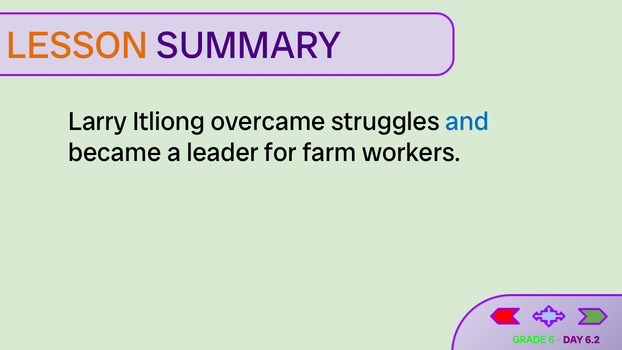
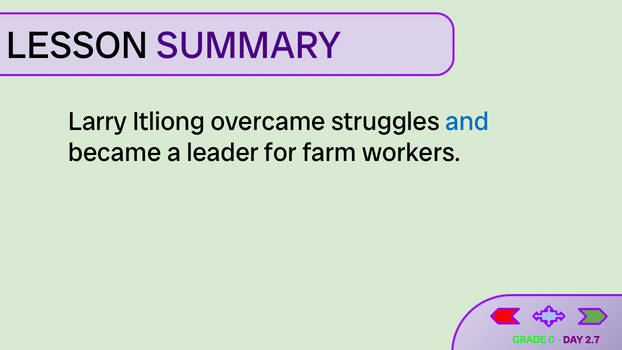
LESSON colour: orange -> black (77, 46)
6: 6 -> 0 (552, 340)
6.2: 6.2 -> 2.7 (592, 340)
